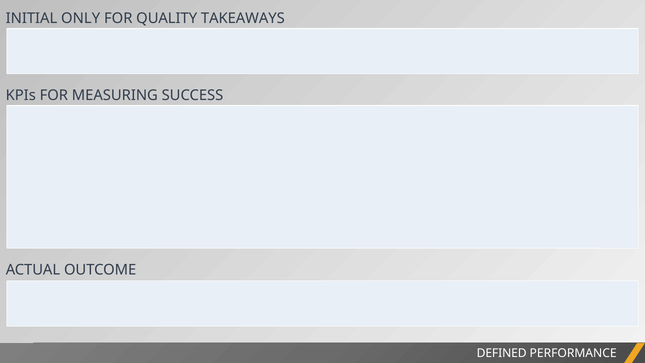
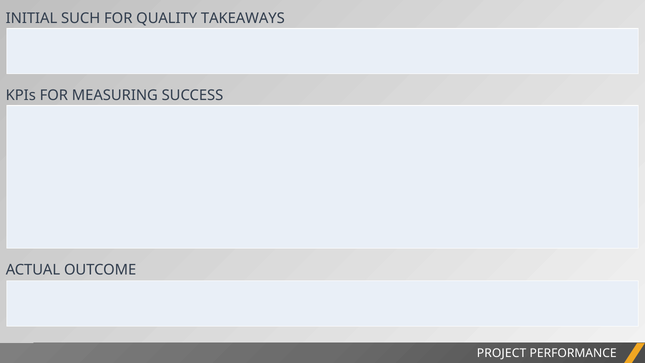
ONLY: ONLY -> SUCH (81, 19)
DEFINED: DEFINED -> PROJECT (502, 353)
